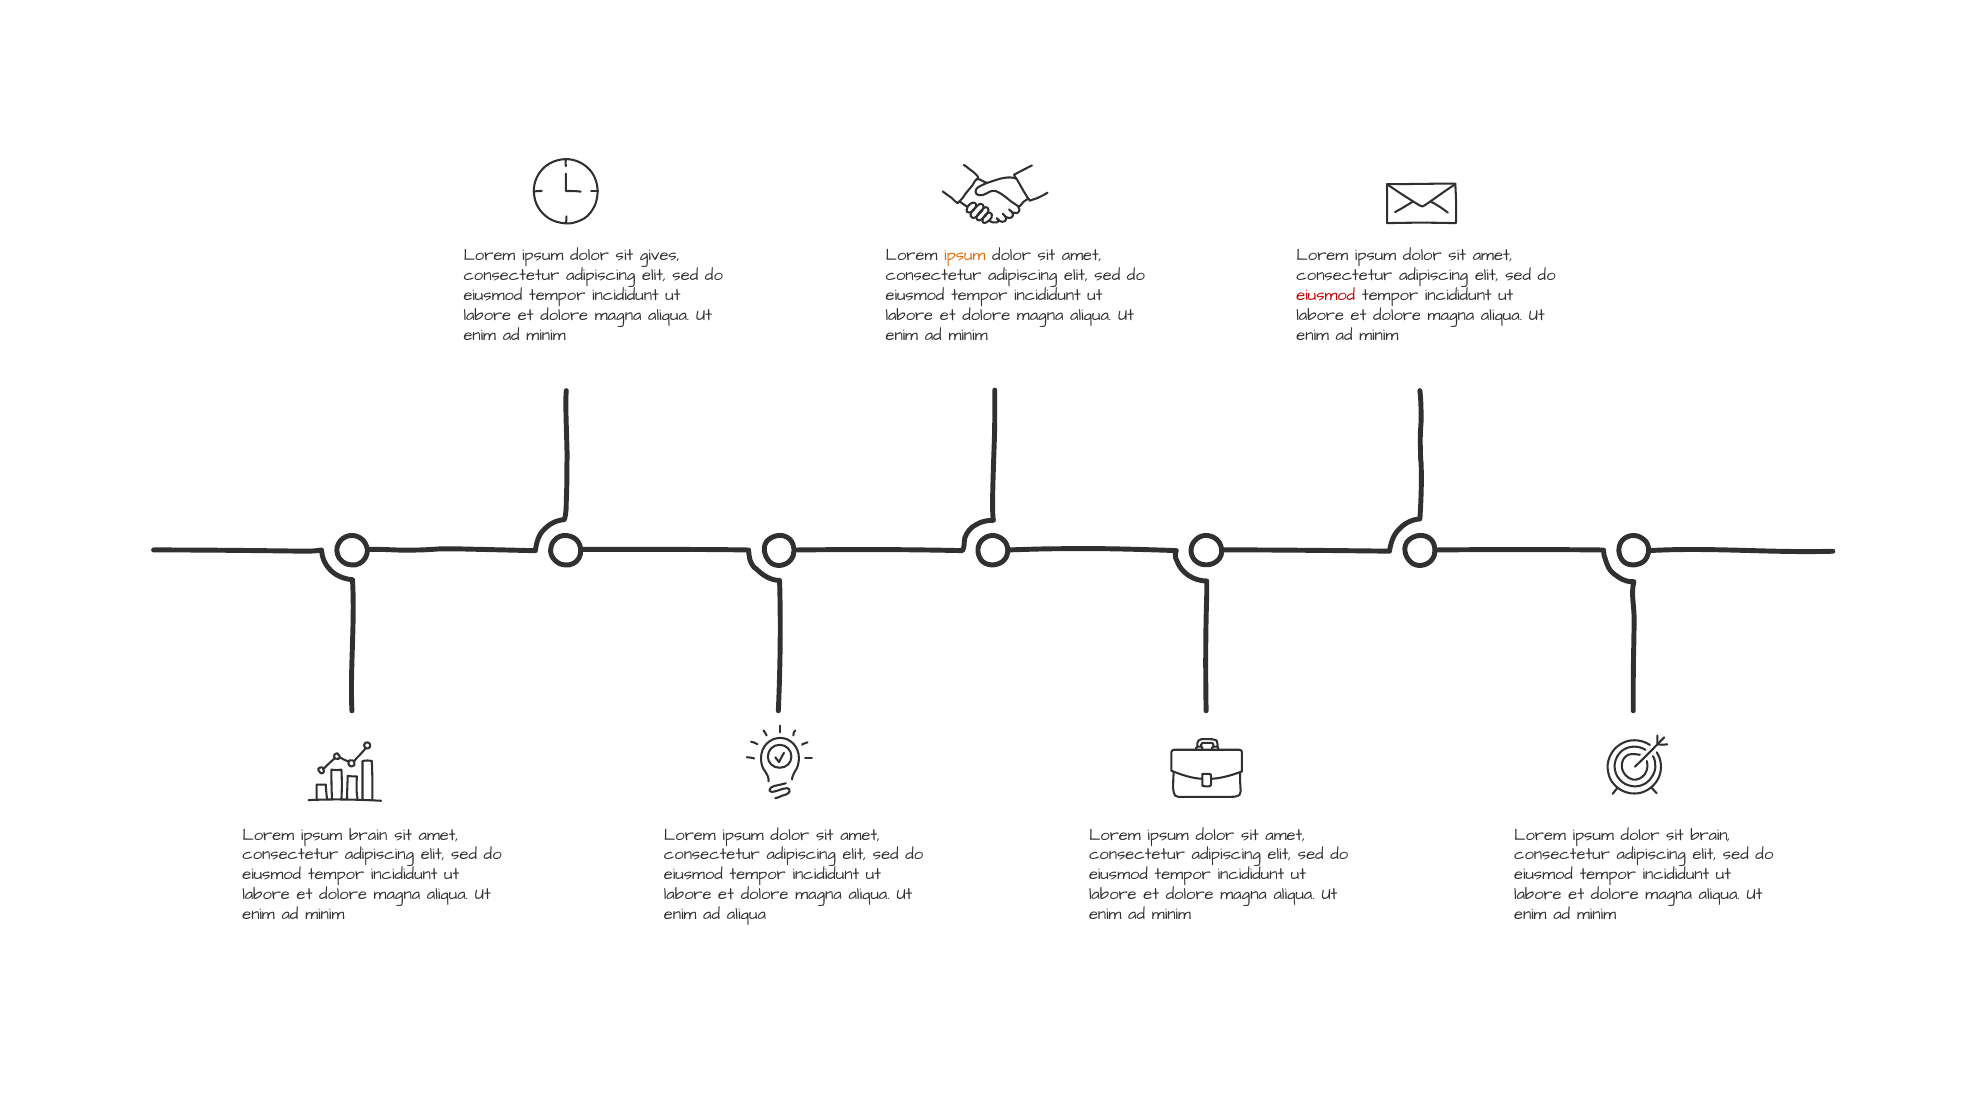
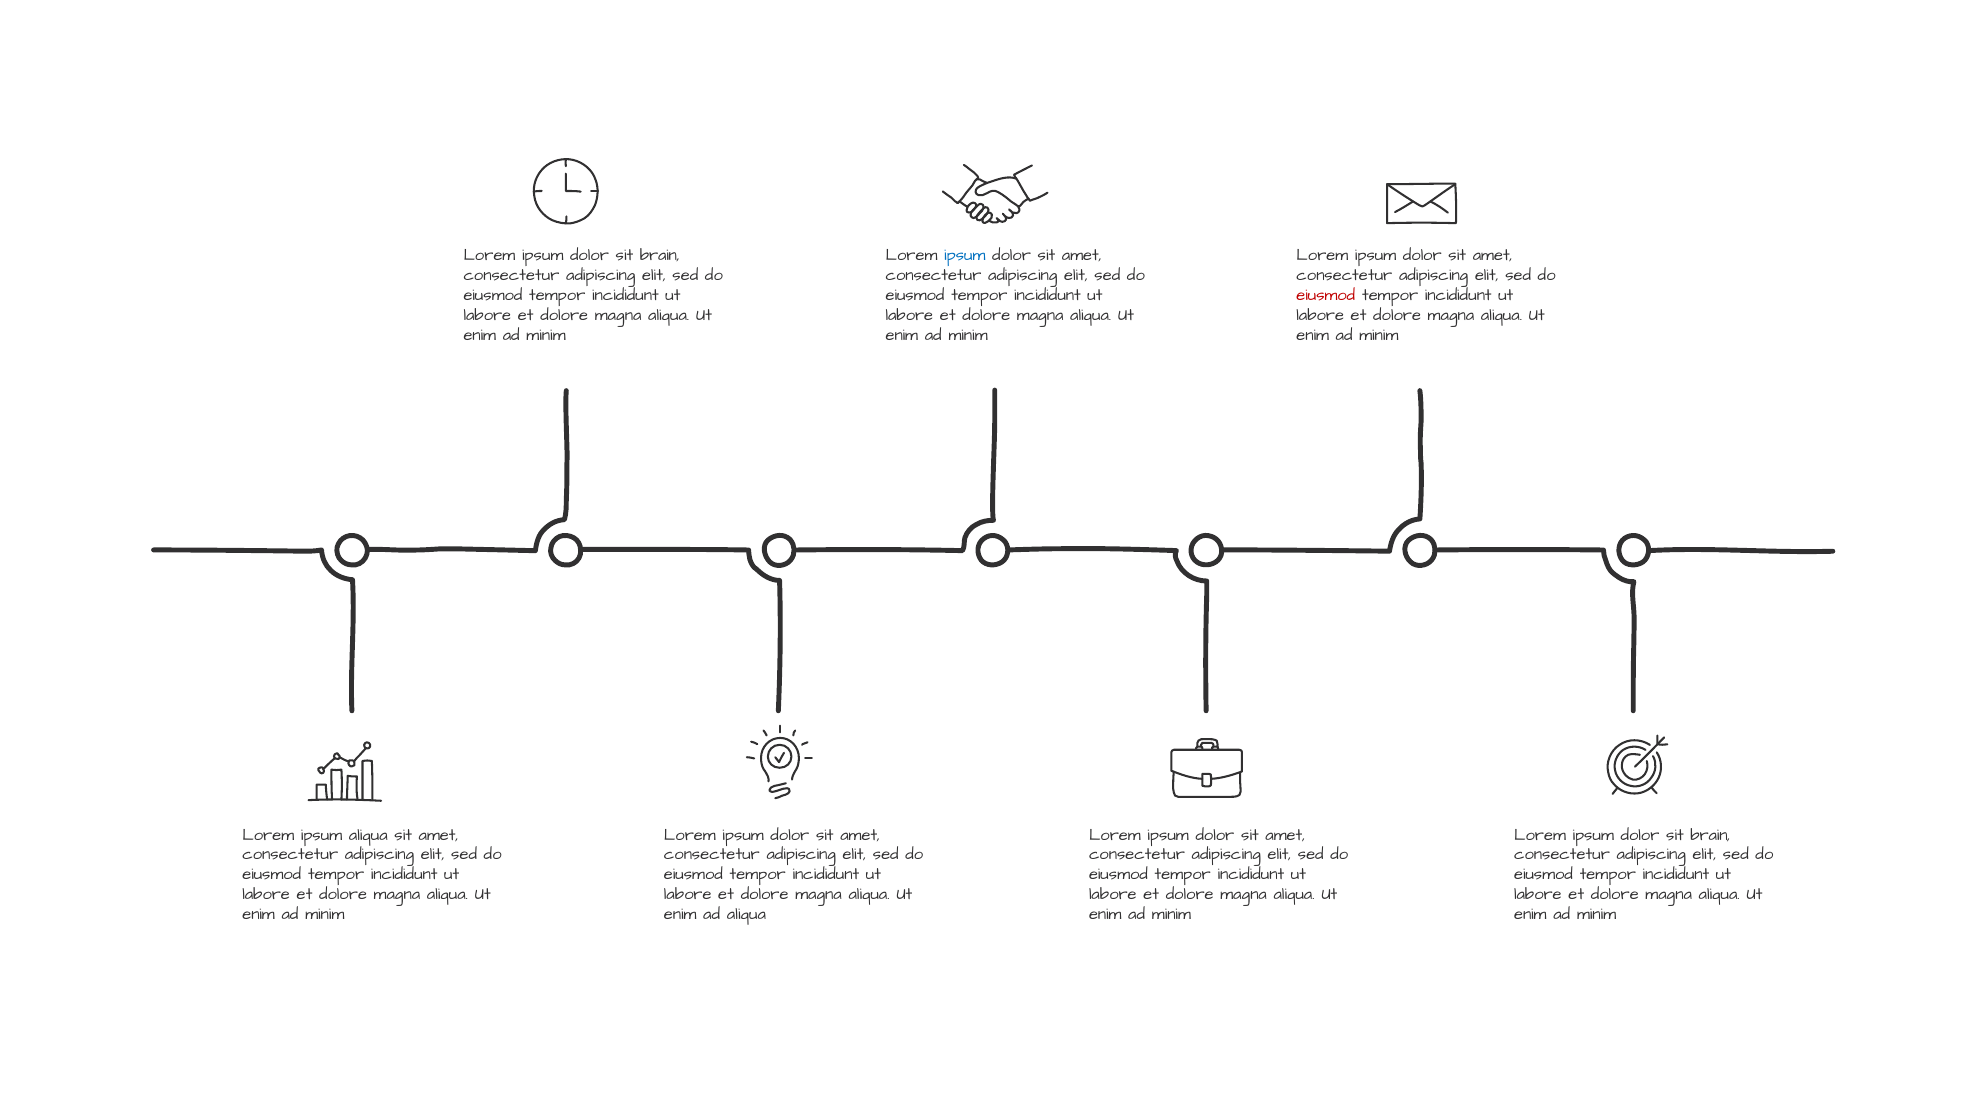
gives: gives -> brain (660, 256)
ipsum colour: orange -> blue (965, 256)
ipsum brain: brain -> aliqua (368, 835)
